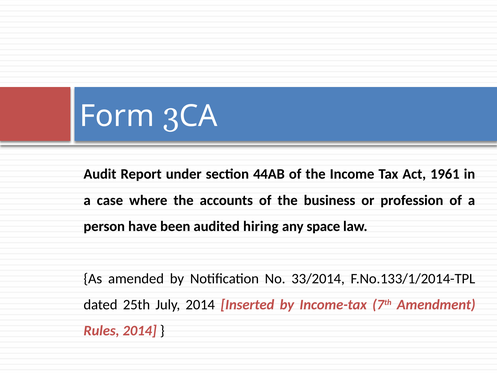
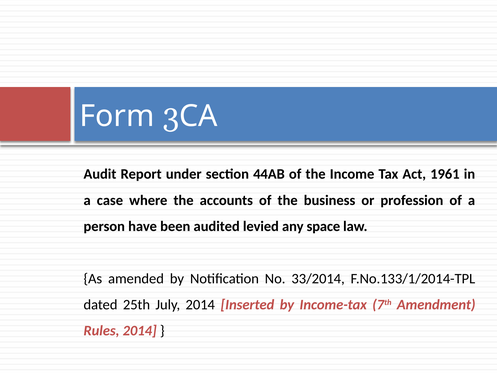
hiring: hiring -> levied (261, 226)
